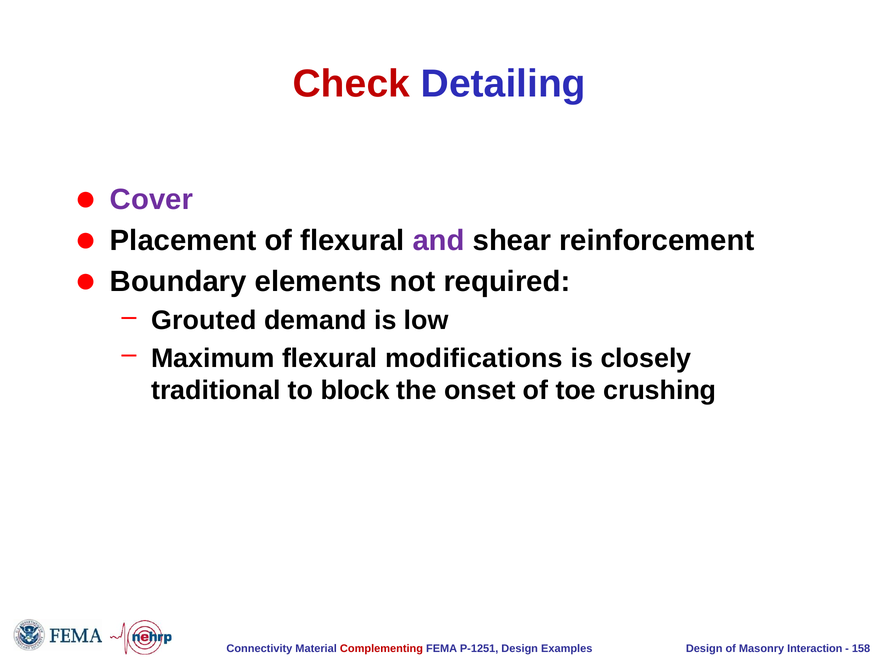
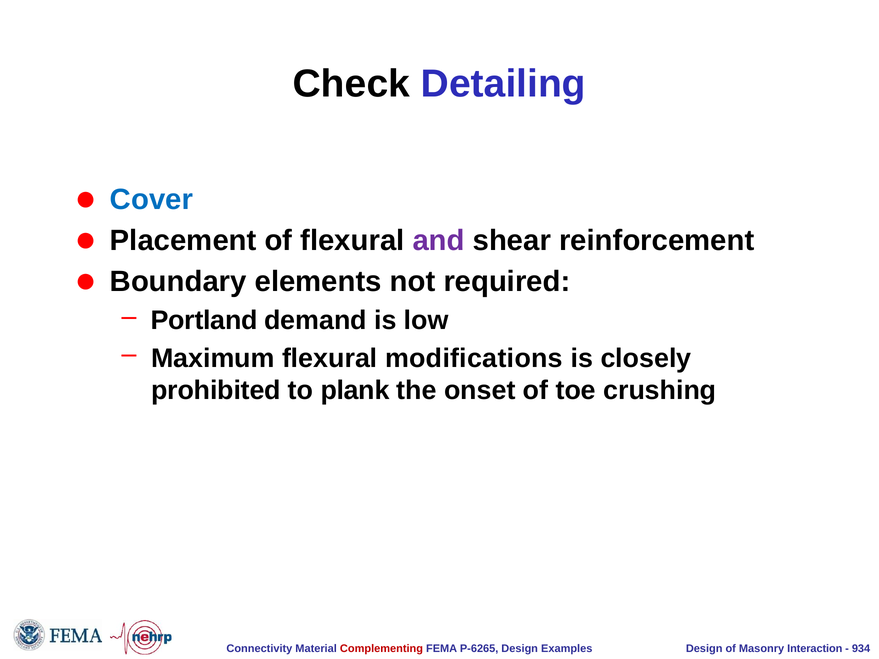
Check colour: red -> black (351, 84)
Cover colour: purple -> blue (151, 200)
Grouted: Grouted -> Portland (204, 321)
traditional: traditional -> prohibited (216, 391)
block: block -> plank (355, 391)
P-1251: P-1251 -> P-6265 (479, 649)
158: 158 -> 934 (861, 649)
